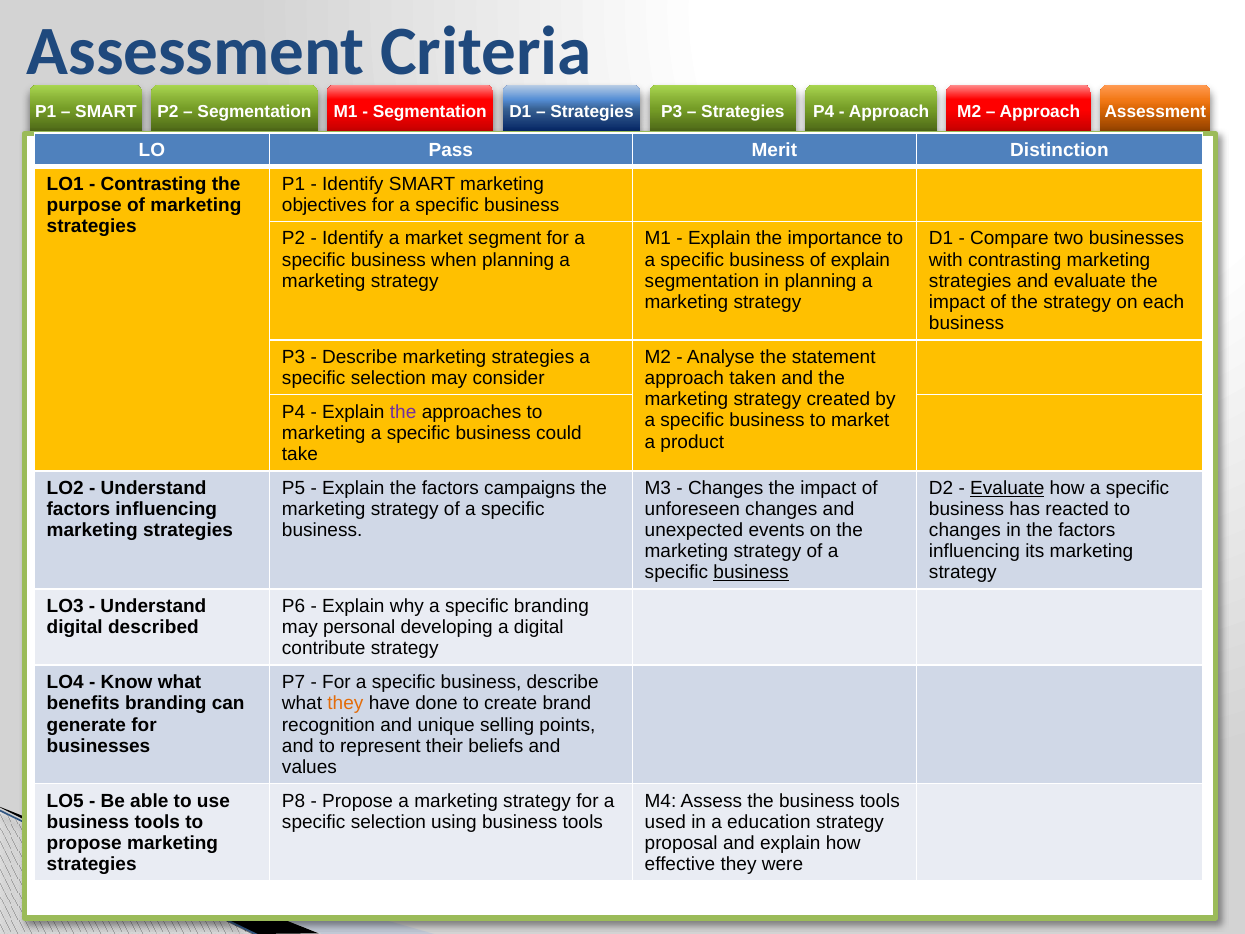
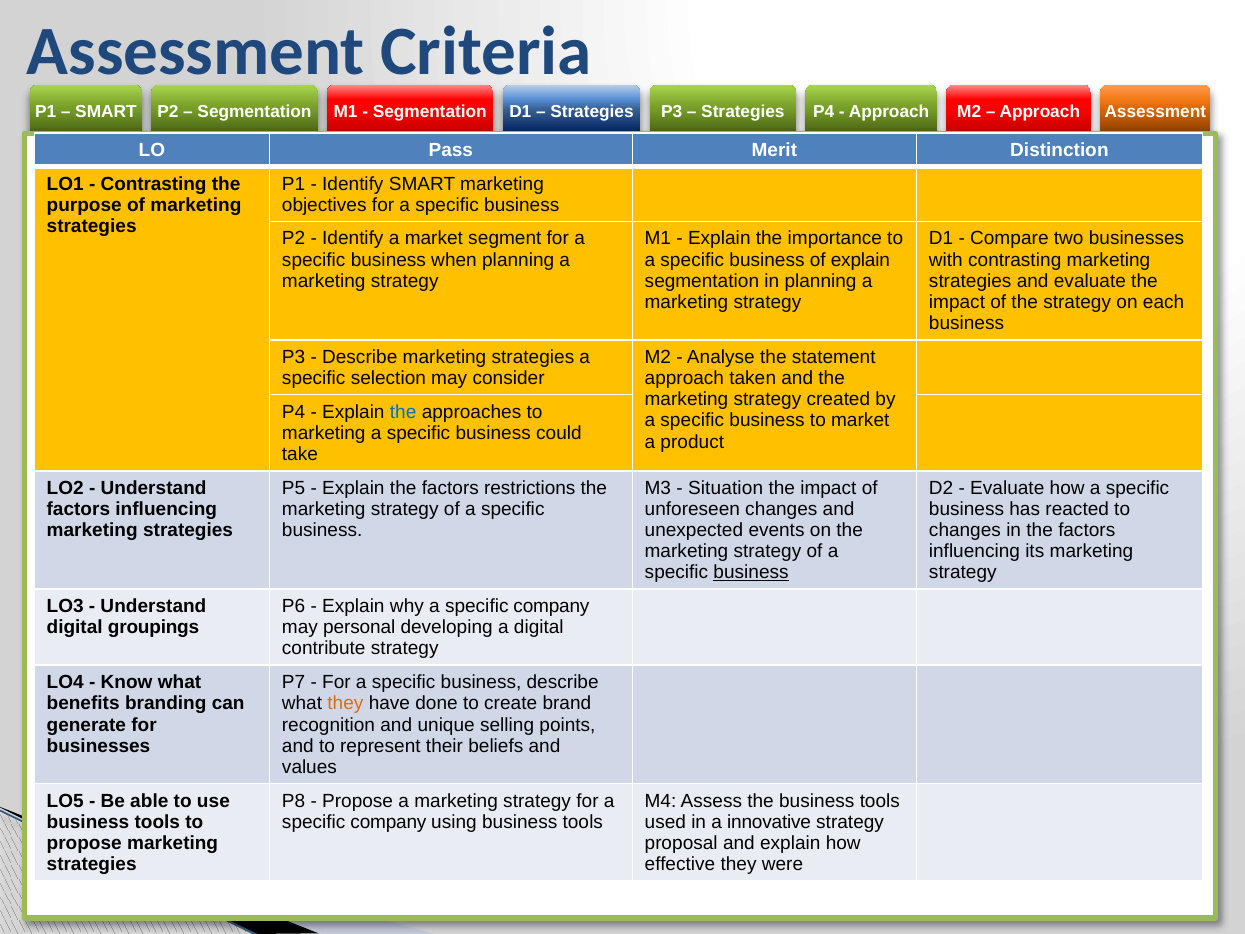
the colour: purple -> blue (403, 412)
campaigns: campaigns -> restrictions (530, 488)
Changes: Changes -> Situation (726, 488)
Evaluate underline: present -> none (1007, 488)
why a specific branding: branding -> company (551, 606)
described: described -> groupings (154, 627)
selection: selection -> company (388, 822)
education: education -> innovative (769, 822)
